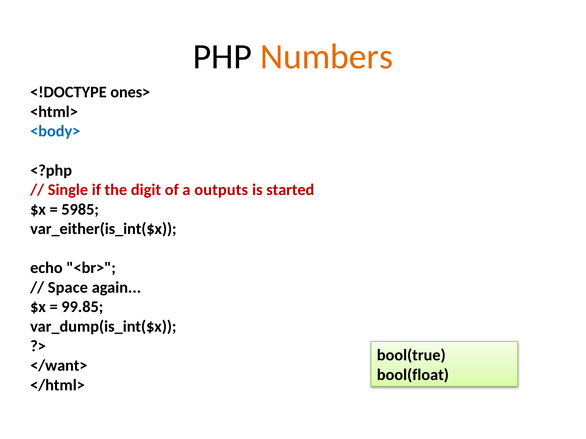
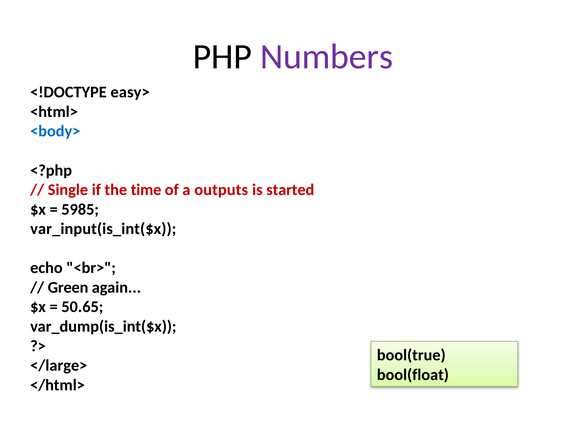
Numbers colour: orange -> purple (327, 57)
ones>: ones> -> easy> (130, 92)
digit: digit -> time (146, 190)
var_either(is_int($x: var_either(is_int($x -> var_input(is_int($x (103, 229)
Space: Space -> Green (68, 288)
99.85: 99.85 -> 50.65 (82, 307)
</want>: </want> -> </large> (59, 366)
